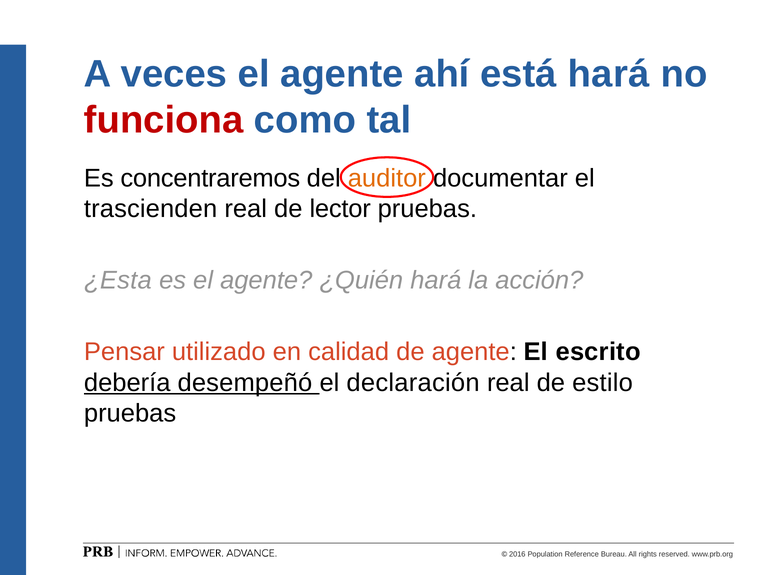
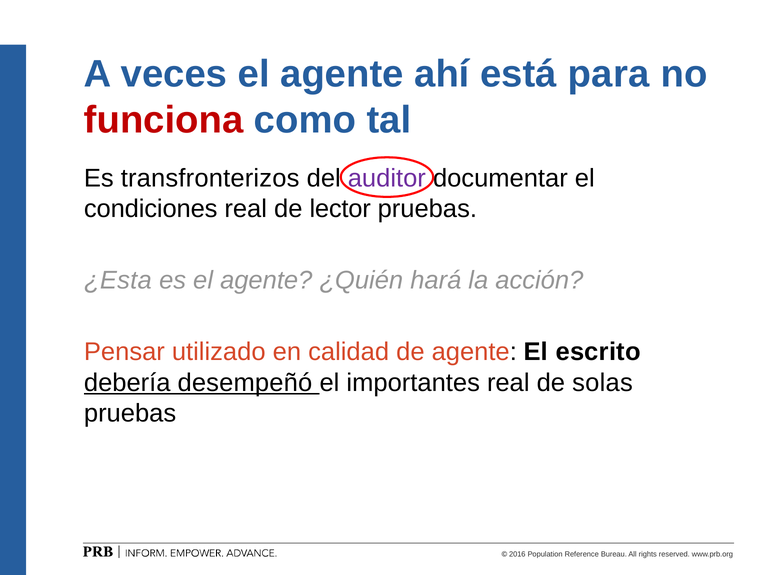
está hará: hará -> para (609, 74)
concentraremos: concentraremos -> transfronterizos (210, 178)
auditor colour: orange -> purple (387, 178)
trascienden: trascienden -> condiciones (151, 209)
declaración: declaración -> importantes (413, 382)
estilo: estilo -> solas (603, 382)
